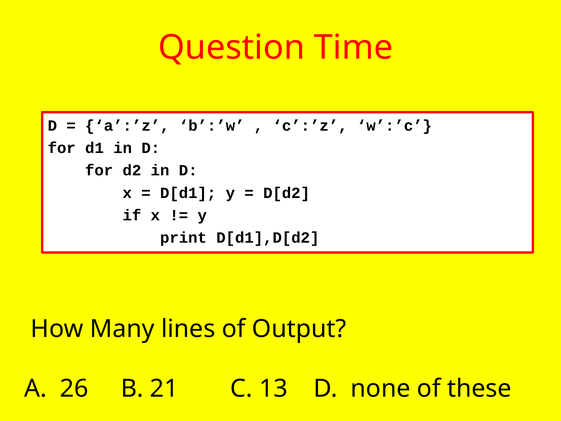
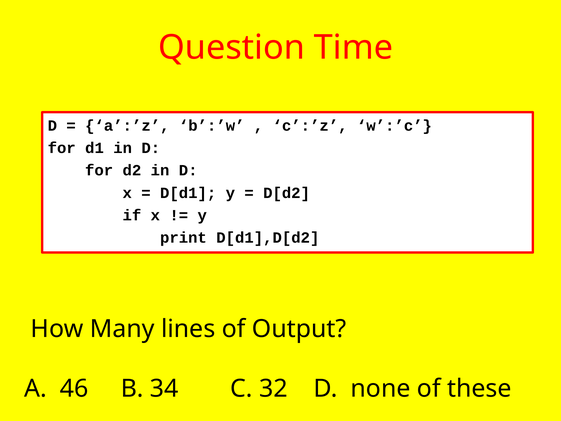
26: 26 -> 46 (74, 388)
21: 21 -> 34 (164, 388)
13: 13 -> 32 (273, 388)
